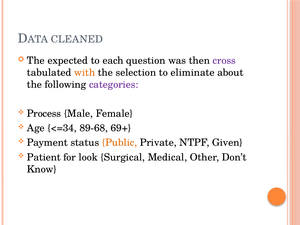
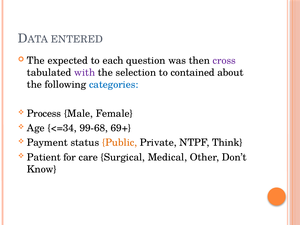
CLEANED: CLEANED -> ENTERED (77, 39)
with colour: orange -> purple (85, 73)
eliminate: eliminate -> contained (193, 73)
categories colour: purple -> blue (114, 85)
89-68: 89-68 -> 99-68 (94, 128)
Given: Given -> Think (227, 143)
look: look -> care (88, 157)
